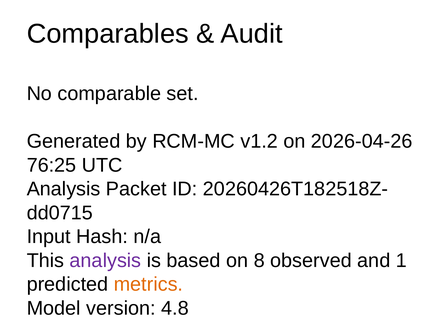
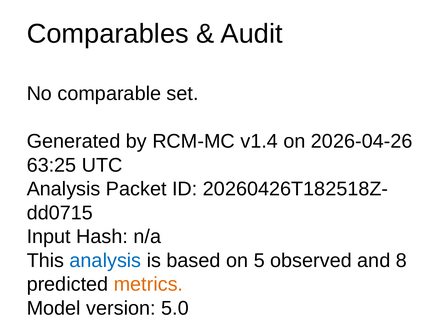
v1.2: v1.2 -> v1.4 (259, 141)
76:25: 76:25 -> 63:25 (51, 165)
analysis colour: purple -> blue (105, 260)
8: 8 -> 5 (259, 260)
1: 1 -> 8 (401, 260)
4.8: 4.8 -> 5.0 (175, 308)
